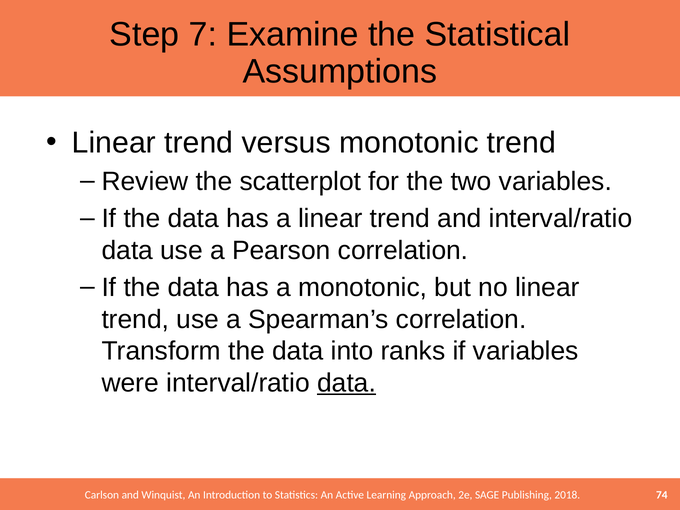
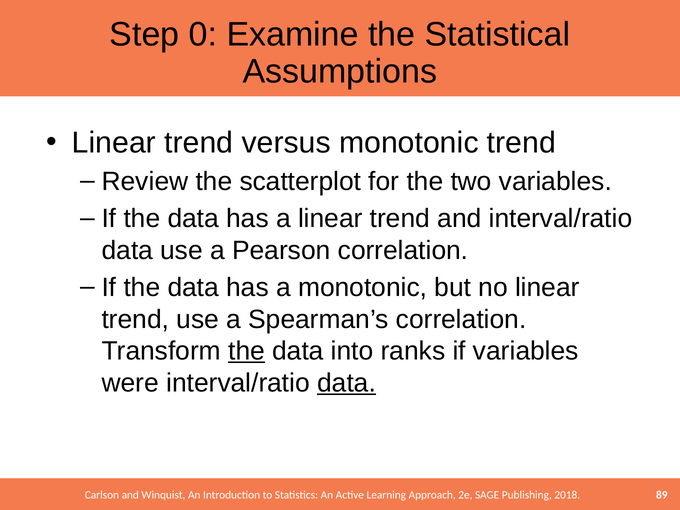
7: 7 -> 0 (203, 35)
the underline: none -> present (247, 351)
74: 74 -> 89 (662, 495)
